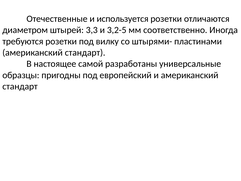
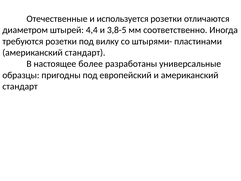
3,3: 3,3 -> 4,4 (92, 30)
3,2-5: 3,2-5 -> 3,8-5 (117, 30)
самой: самой -> более (91, 64)
